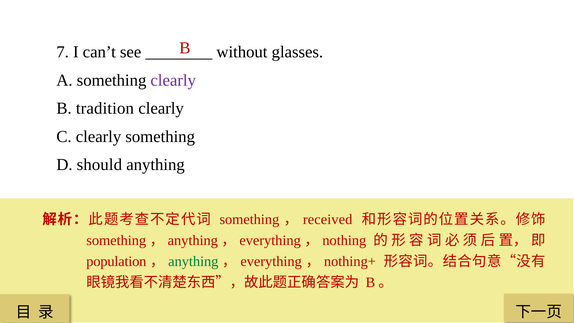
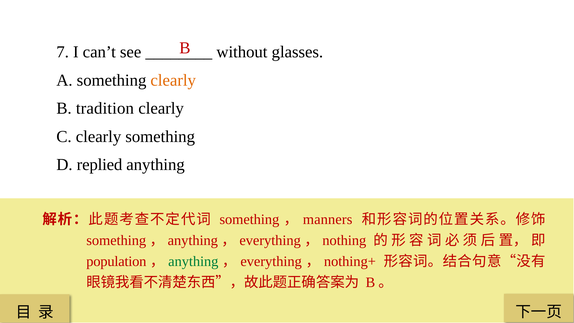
clearly colour: purple -> orange (173, 80)
should: should -> replied (100, 165)
received: received -> manners (328, 219)
